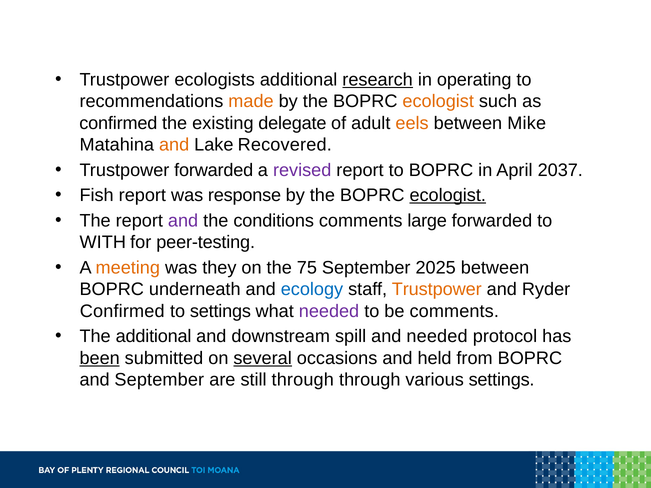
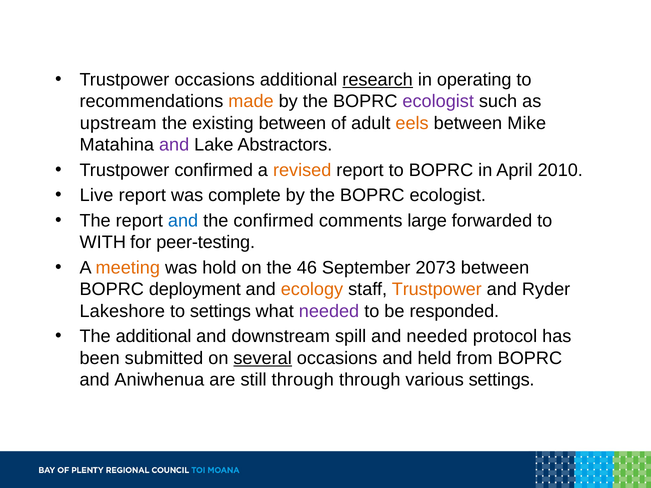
Trustpower ecologists: ecologists -> occasions (215, 80)
ecologist colour: orange -> purple (438, 101)
confirmed: confirmed -> upstream (118, 123)
existing delegate: delegate -> between (292, 123)
and colour: orange -> purple (174, 145)
Recovered: Recovered -> Abstractors (285, 145)
Trustpower forwarded: forwarded -> confirmed (214, 170)
revised colour: purple -> orange (302, 170)
2037: 2037 -> 2010 (560, 170)
Fish: Fish -> Live (97, 195)
response: response -> complete (245, 195)
ecologist underline: present -> none (448, 195)
and colour: purple -> blue (183, 221)
the conditions: conditions -> confirmed (274, 221)
they: they -> hold (219, 268)
75: 75 -> 46 (307, 268)
2025: 2025 -> 2073 (436, 268)
underneath: underneath -> deployment (195, 290)
ecology colour: blue -> orange (312, 290)
Confirmed: Confirmed -> Lakeshore (122, 311)
be comments: comments -> responded (454, 311)
been underline: present -> none (100, 358)
and September: September -> Aniwhenua (159, 380)
